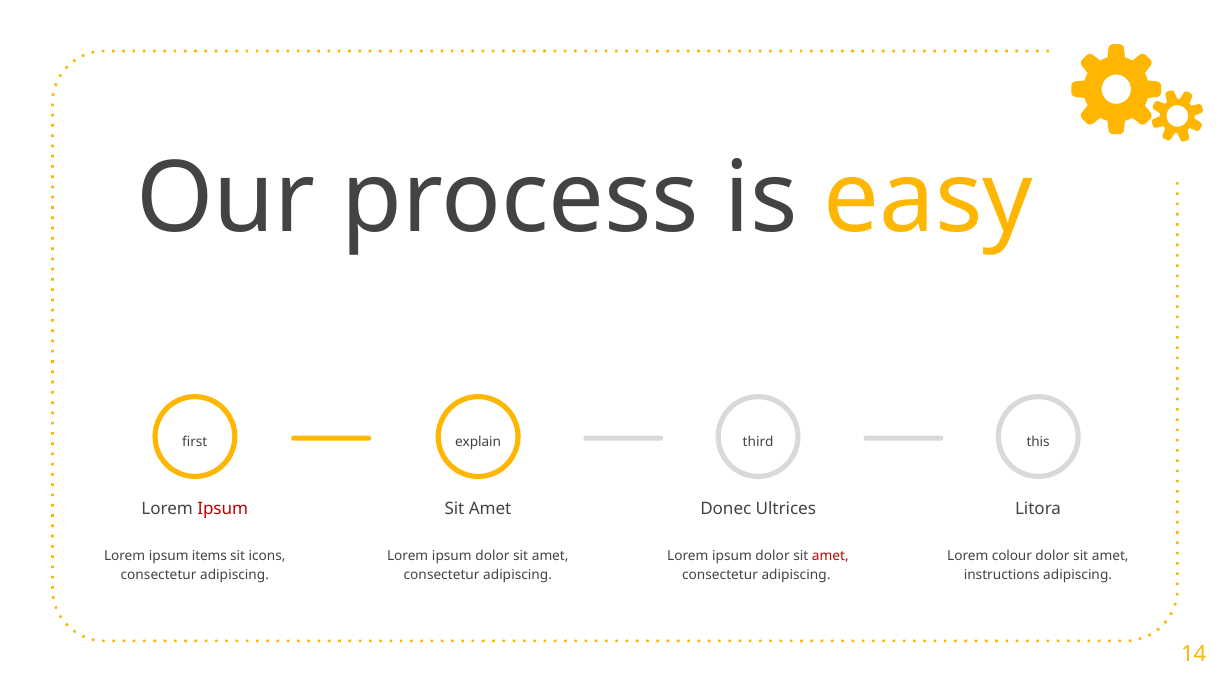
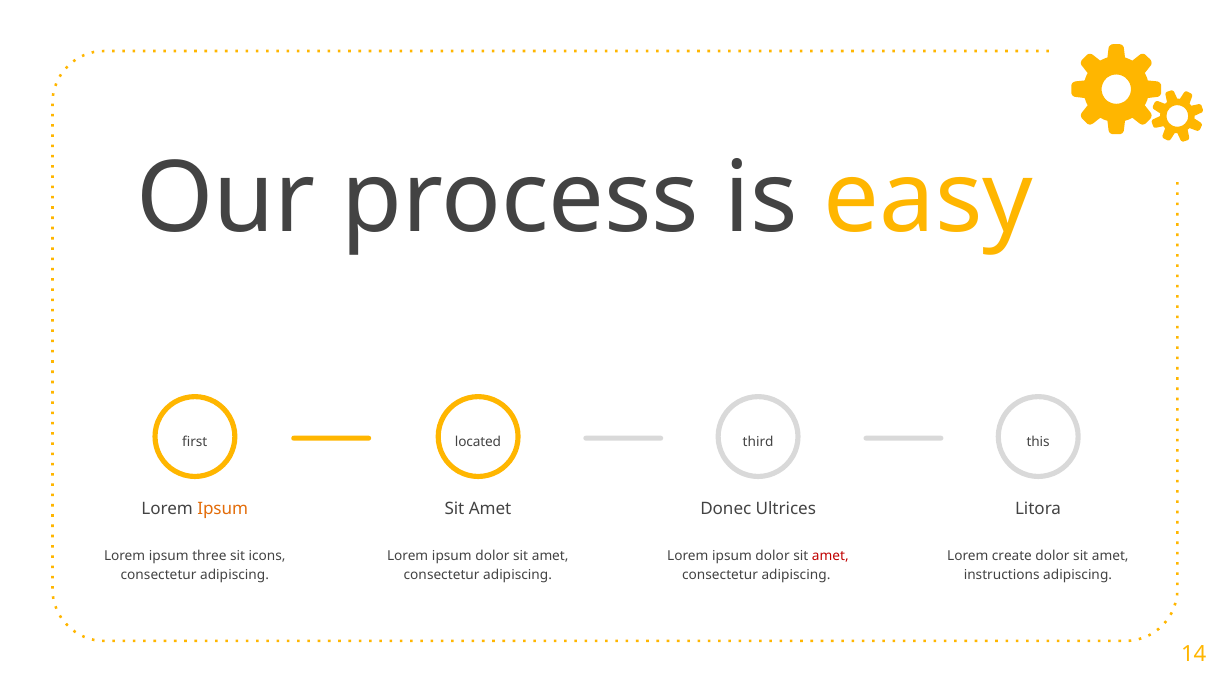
explain: explain -> located (478, 442)
Ipsum colour: red -> orange (223, 509)
items: items -> three (209, 556)
colour: colour -> create (1012, 556)
